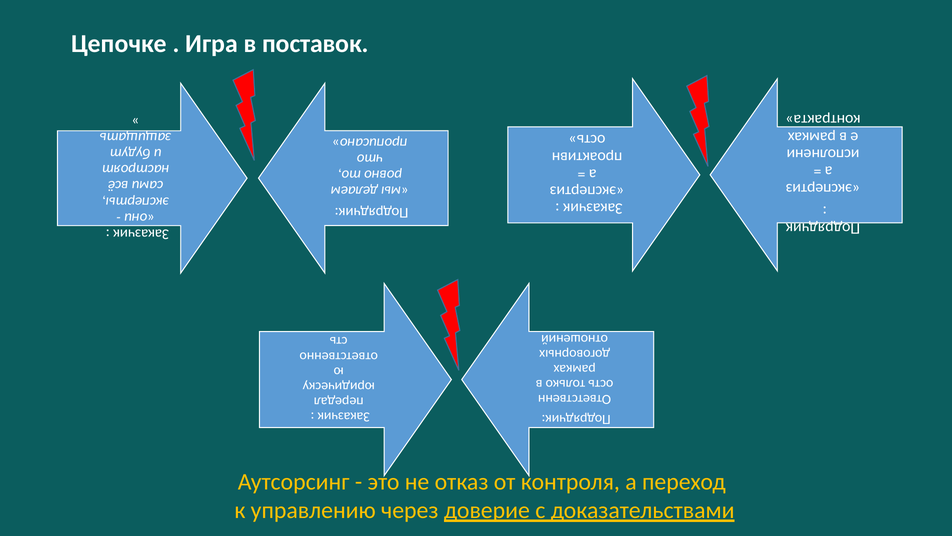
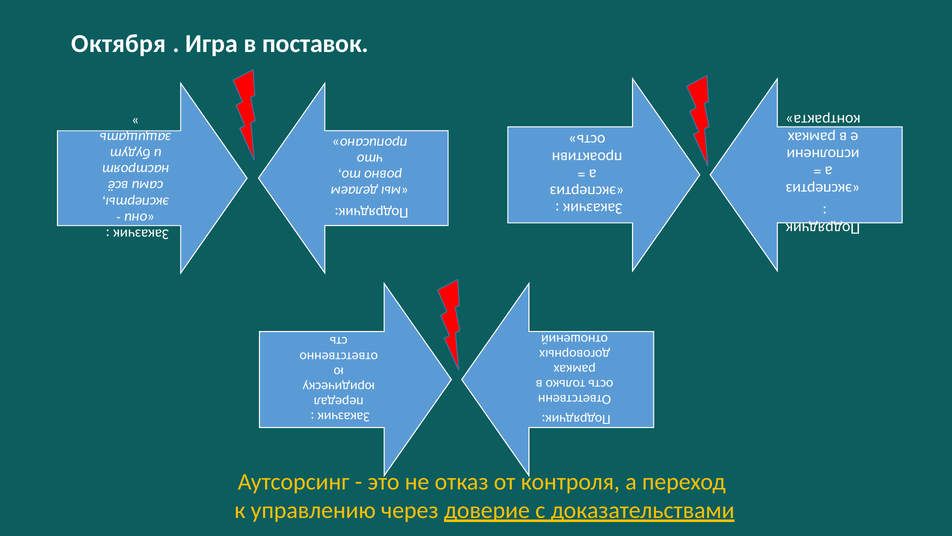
Цепочке: Цепочке -> Октября (119, 44)
